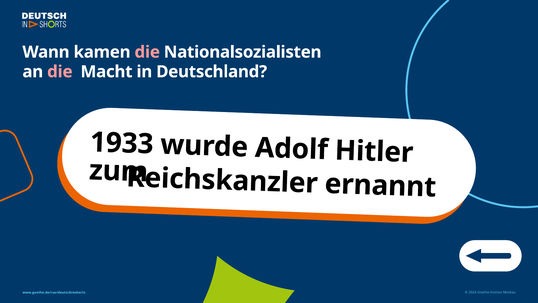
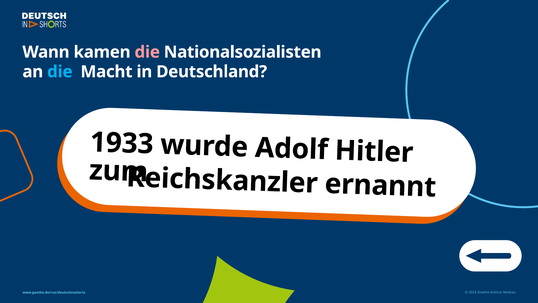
die colour: pink -> light blue (60, 72)
